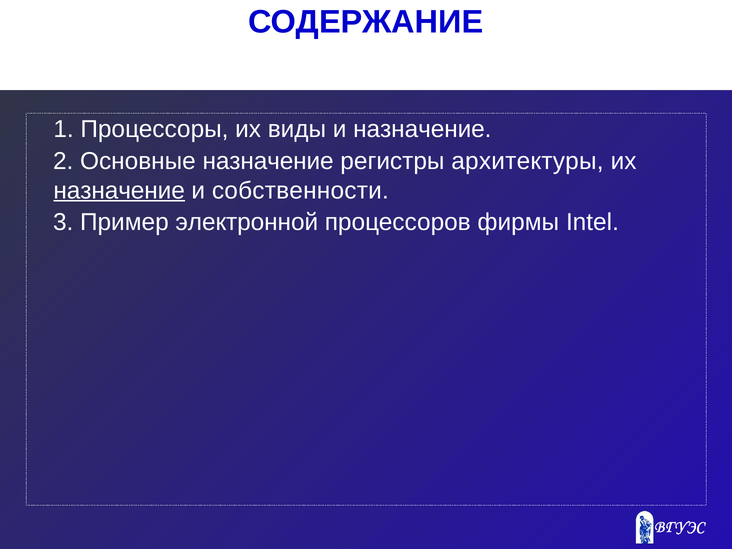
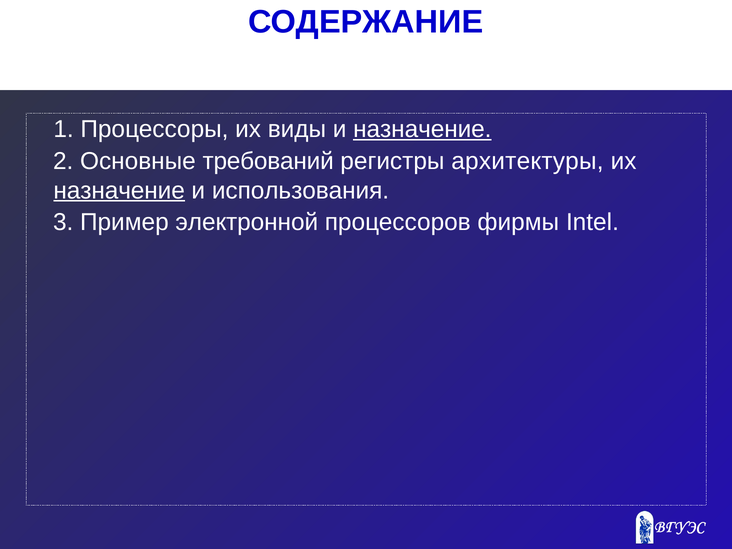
назначение underline: none -> present (422, 129)
Основные назначение: назначение -> требований (268, 161)
собственности: собственности -> использования (301, 190)
